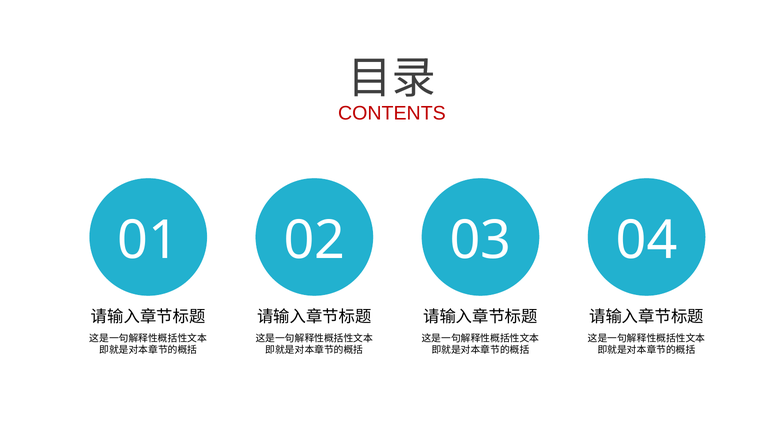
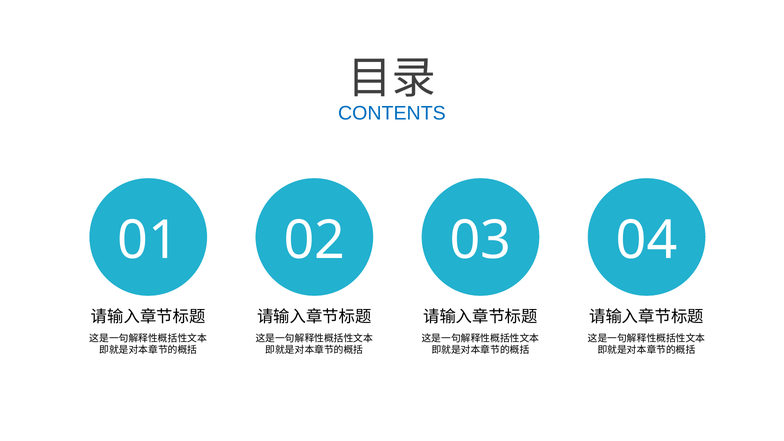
CONTENTS colour: red -> blue (392, 113)
